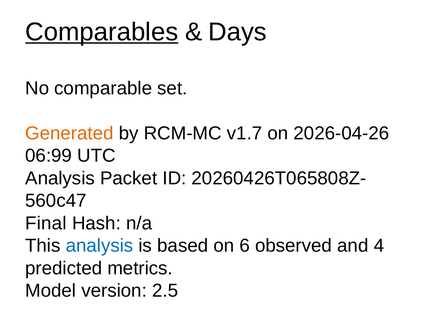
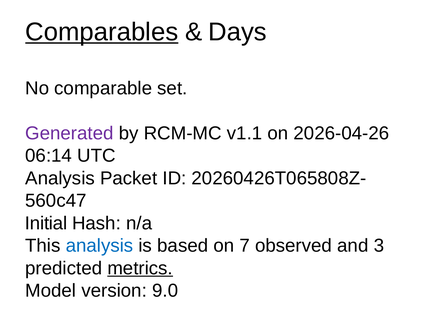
Generated colour: orange -> purple (69, 133)
v1.7: v1.7 -> v1.1 (245, 133)
06:99: 06:99 -> 06:14 (49, 156)
Final: Final -> Initial (46, 223)
6: 6 -> 7 (245, 245)
4: 4 -> 3 (379, 245)
metrics underline: none -> present (140, 268)
2.5: 2.5 -> 9.0 (165, 290)
